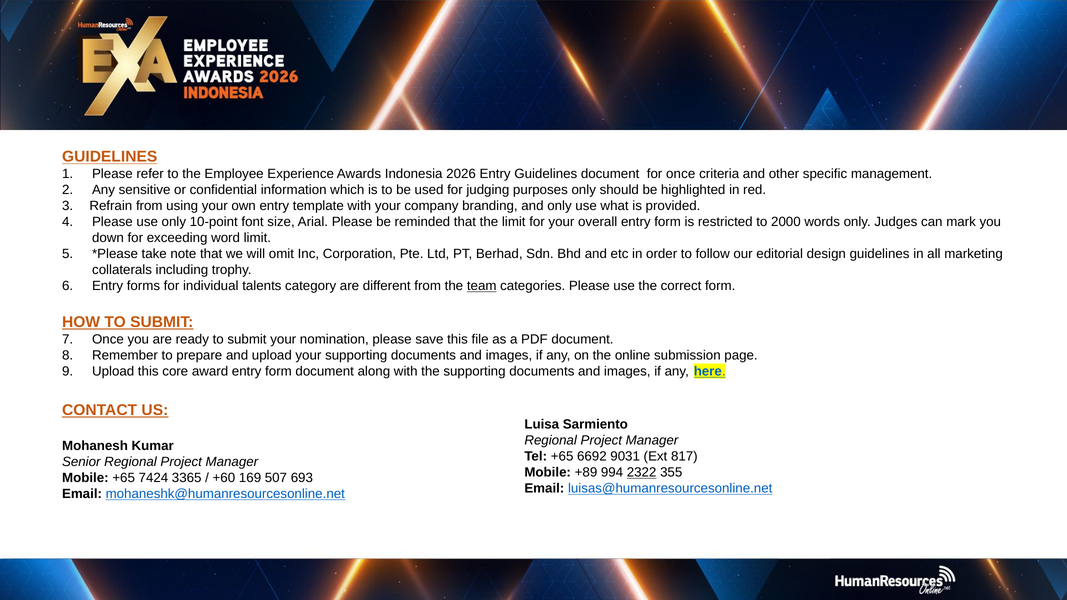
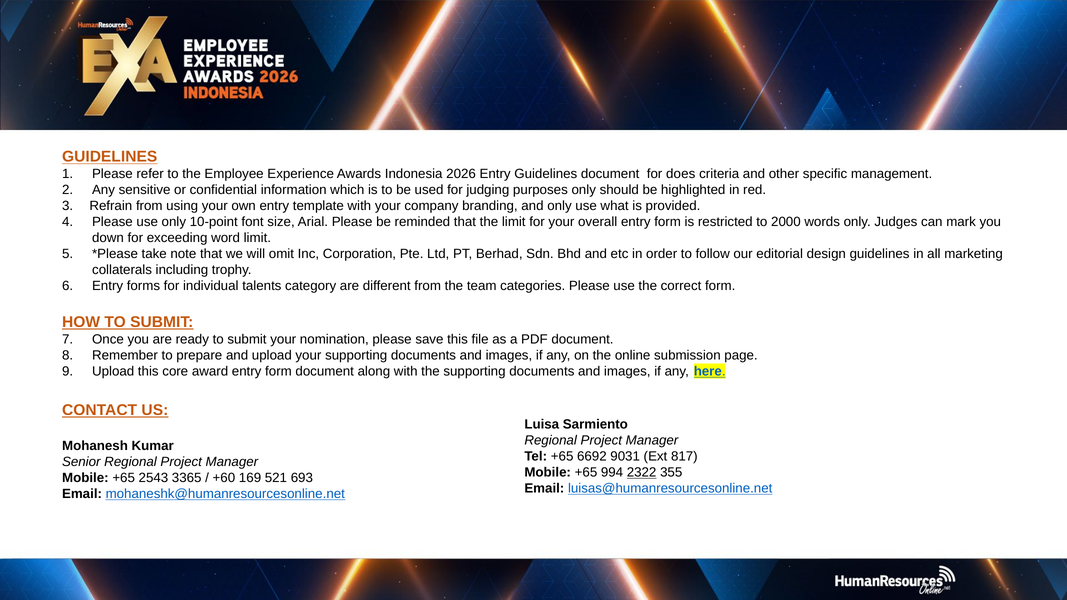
for once: once -> does (681, 174)
team underline: present -> none (482, 286)
+89: +89 -> +65 (586, 473)
7424: 7424 -> 2543 (153, 478)
507: 507 -> 521 (276, 478)
